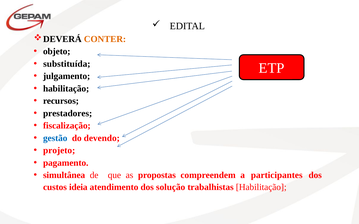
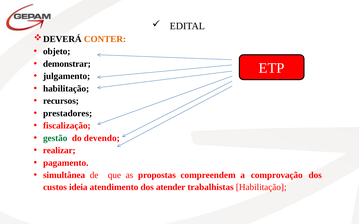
substituída: substituída -> demonstrar (67, 64)
gestão colour: blue -> green (55, 138)
projeto: projeto -> realizar (59, 151)
participantes: participantes -> comprovação (277, 175)
solução: solução -> atender (171, 188)
